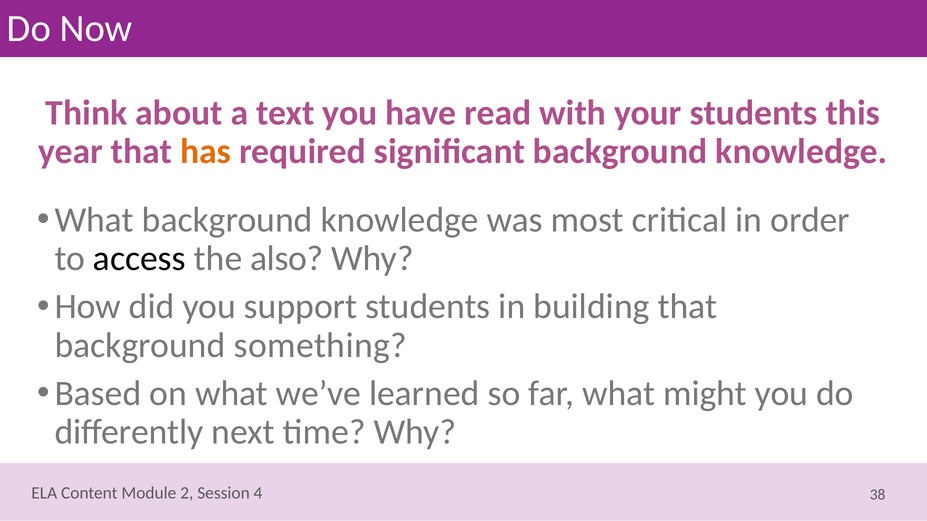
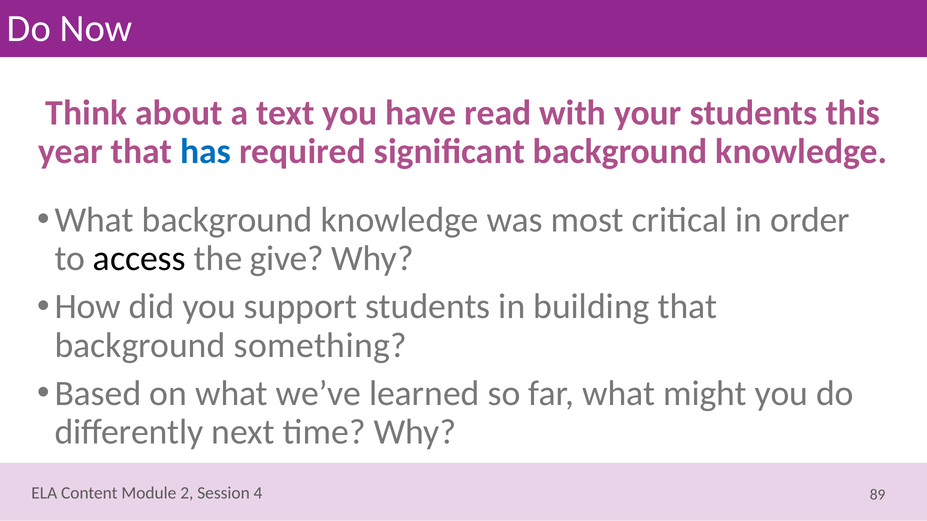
has colour: orange -> blue (206, 152)
also: also -> give (287, 259)
38: 38 -> 89 (878, 495)
